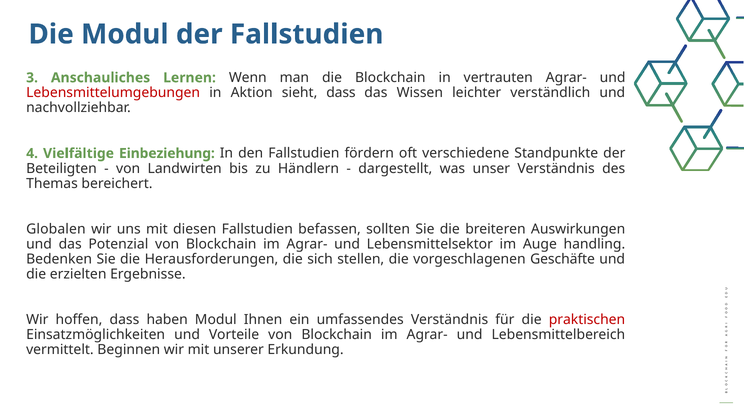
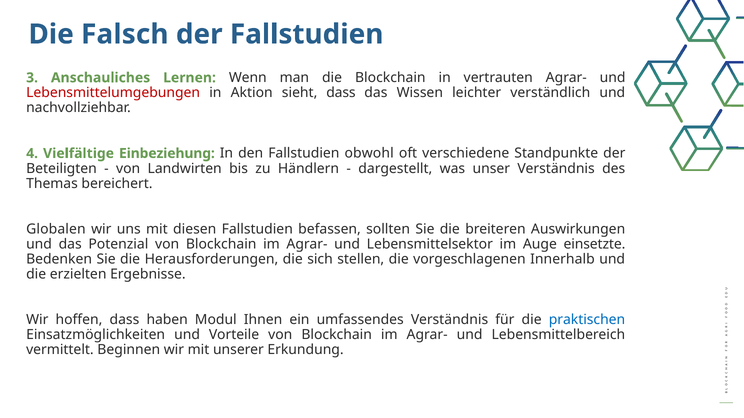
Die Modul: Modul -> Falsch (125, 34)
fördern: fördern -> obwohl (369, 154)
handling: handling -> einsetzte (594, 244)
Geschäfte: Geschäfte -> Innerhalb (562, 259)
praktischen colour: red -> blue (587, 320)
